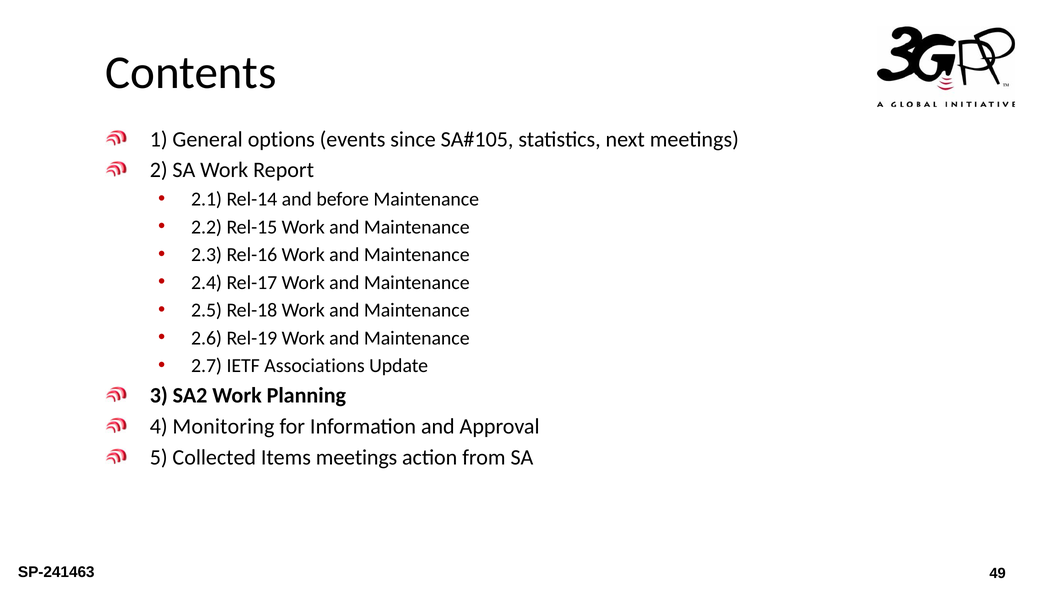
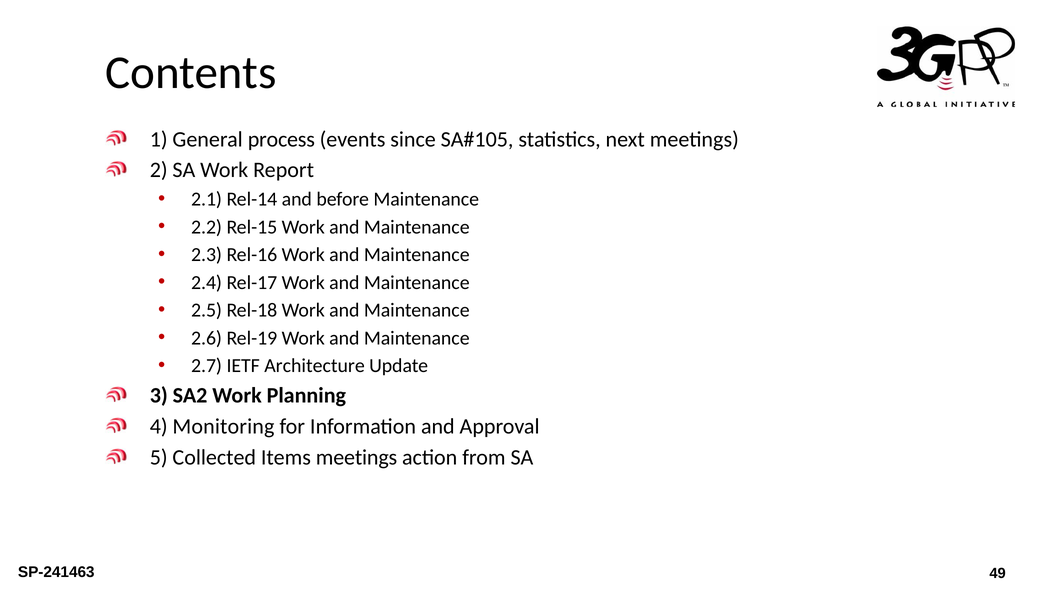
options: options -> process (281, 139)
Associations: Associations -> Architecture (315, 366)
